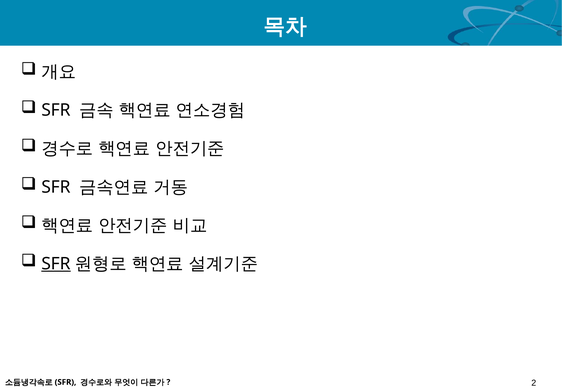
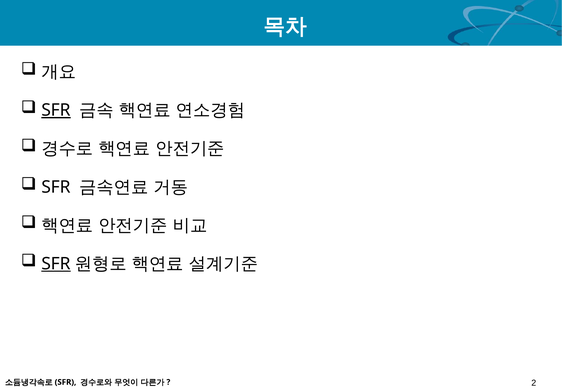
SFR underline: none -> present (56, 110)
